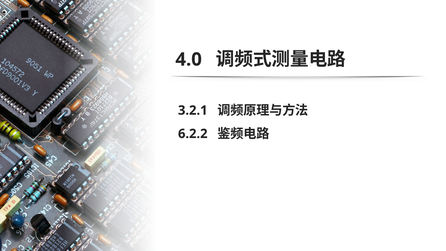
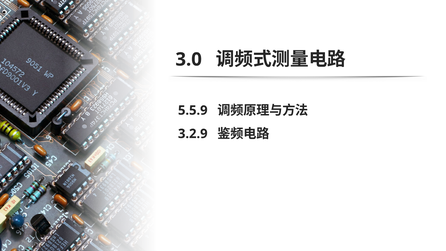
4.0: 4.0 -> 3.0 (189, 59)
3.2.1: 3.2.1 -> 5.5.9 (193, 110)
6.2.2: 6.2.2 -> 3.2.9 (193, 134)
